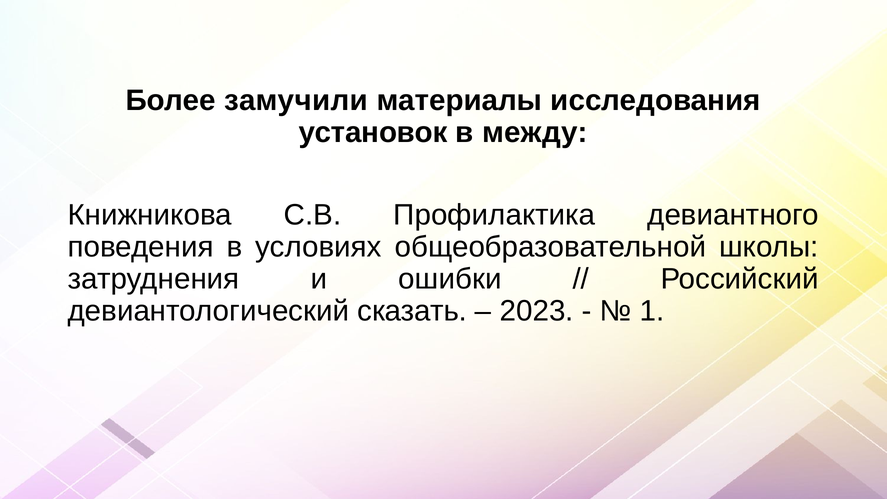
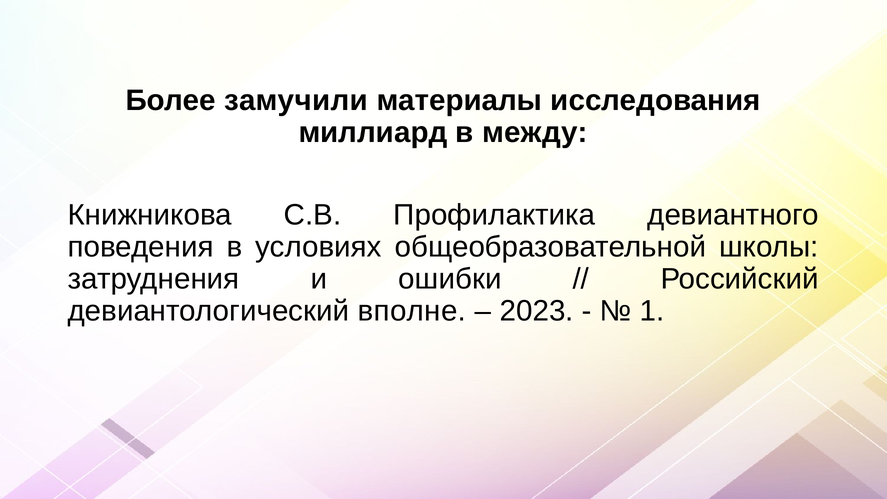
установок: установок -> миллиард (373, 133)
сказать: сказать -> вполне (412, 311)
